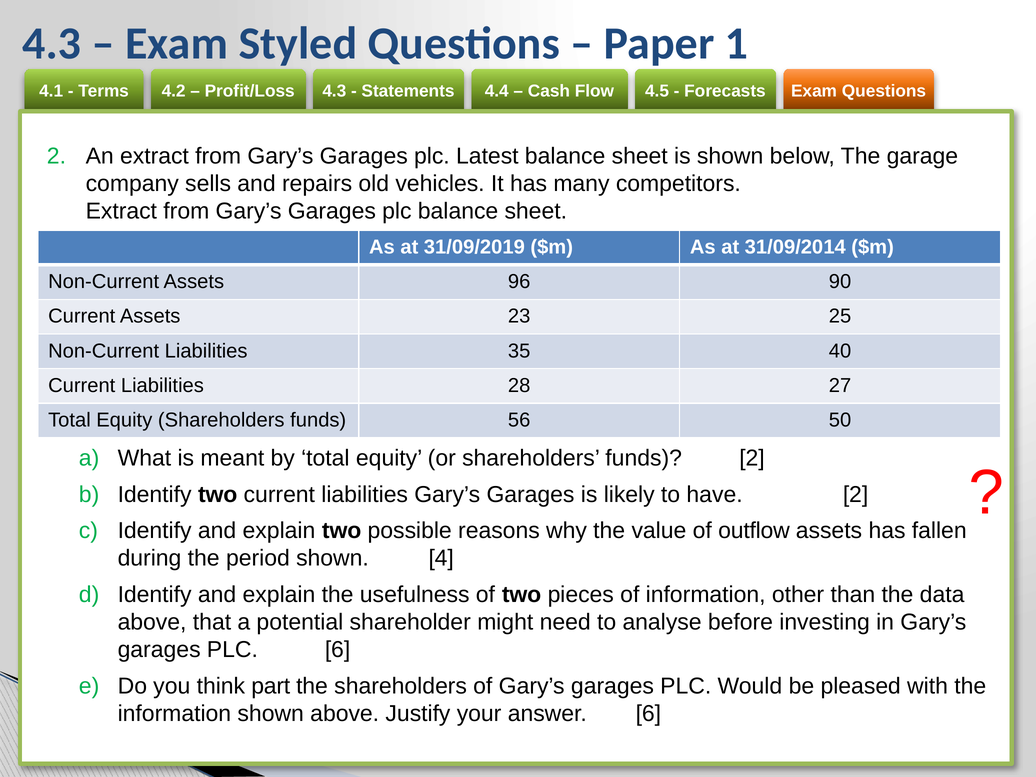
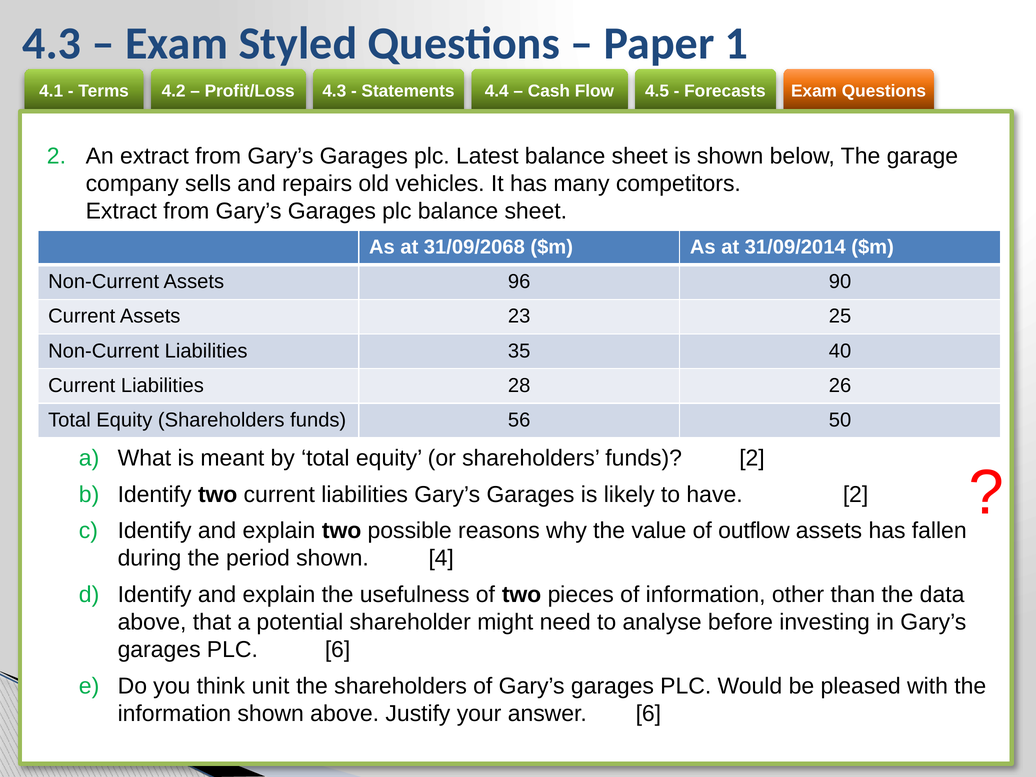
31/09/2019: 31/09/2019 -> 31/09/2068 (474, 247)
27: 27 -> 26 (840, 385)
part: part -> unit (271, 686)
